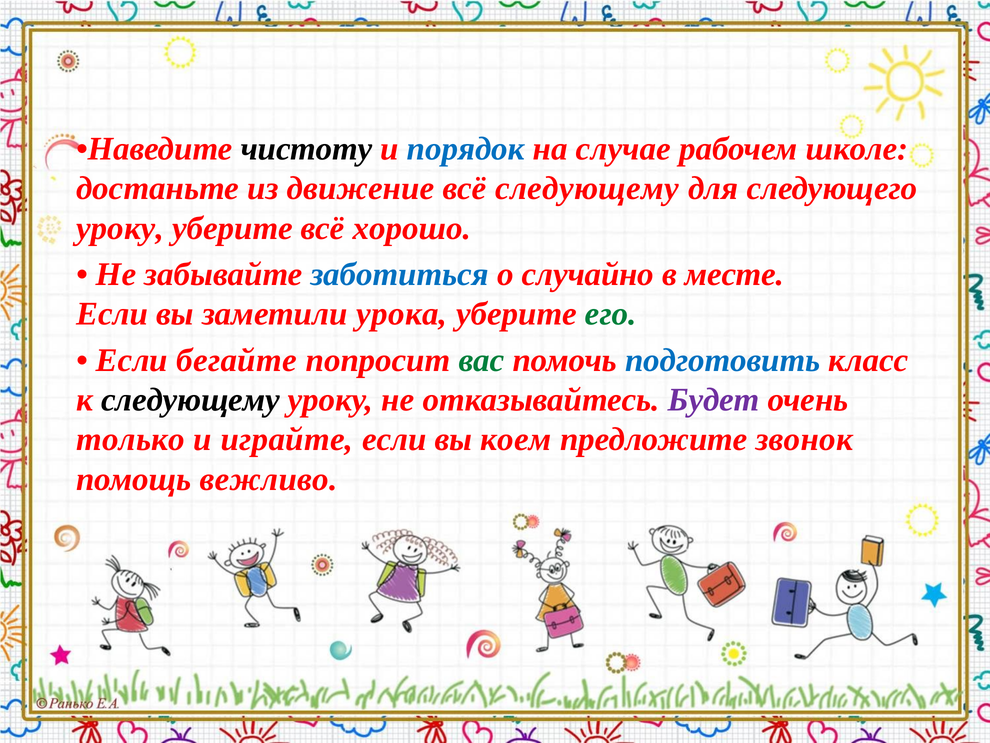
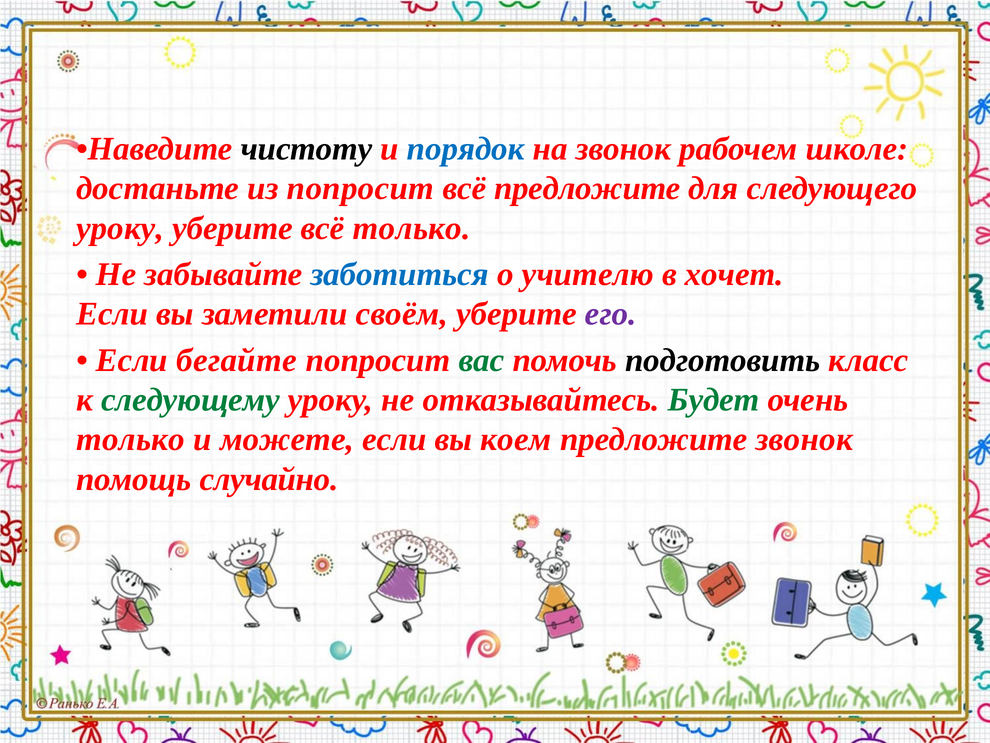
на случае: случае -> звонок (623, 149)
из движение: движение -> попросит (360, 188)
всё следующему: следующему -> предложите (587, 188)
всё хорошо: хорошо -> только (412, 228)
случайно: случайно -> учителю (588, 274)
месте: месте -> хочет (734, 274)
урока: урока -> своём (402, 314)
его colour: green -> purple (611, 314)
подготовить colour: blue -> black (723, 360)
следующему colour: black -> green (190, 400)
Будет colour: purple -> green (714, 400)
играйте: играйте -> можете (287, 439)
вежливо: вежливо -> случайно (269, 479)
